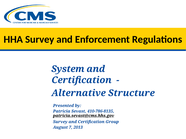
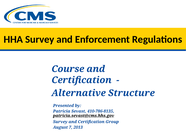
System: System -> Course (68, 69)
